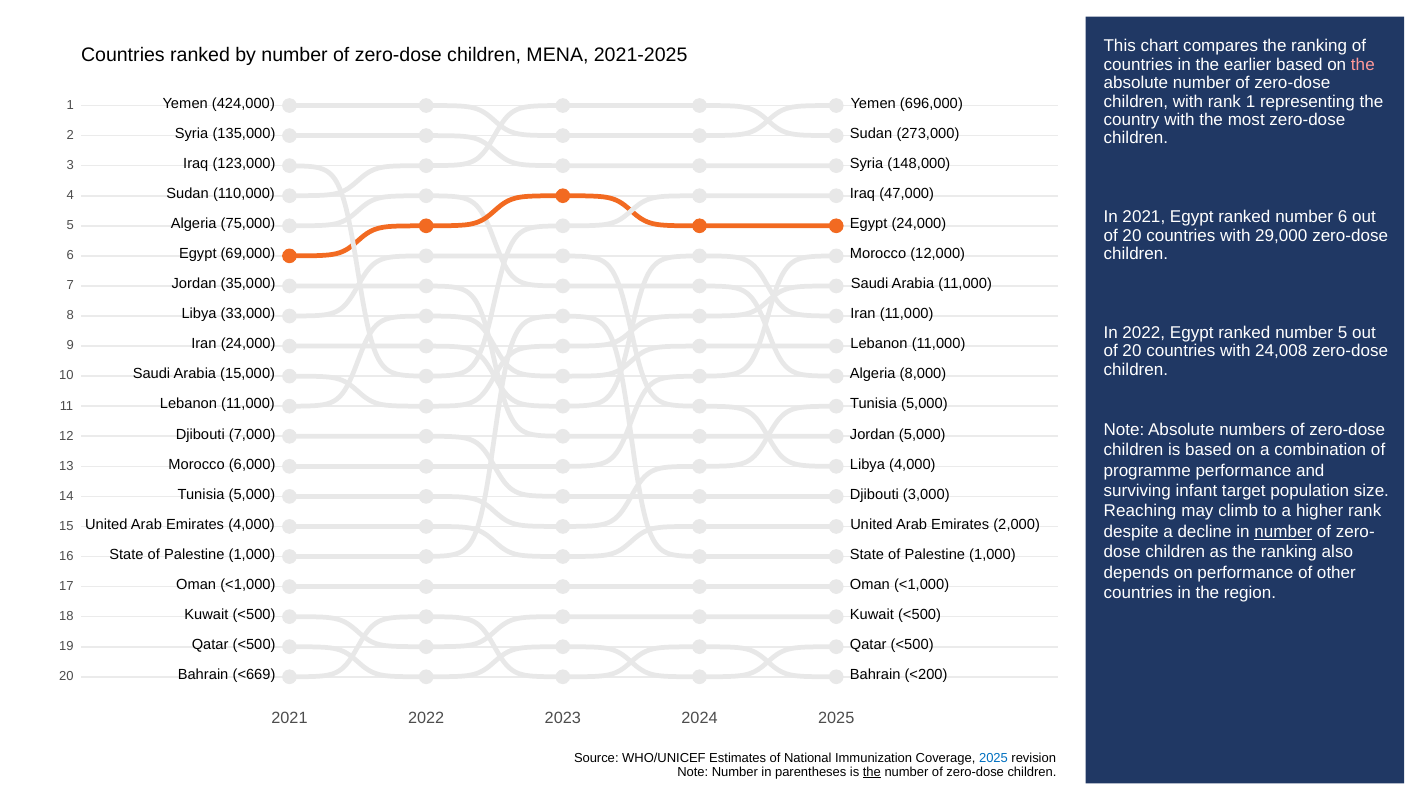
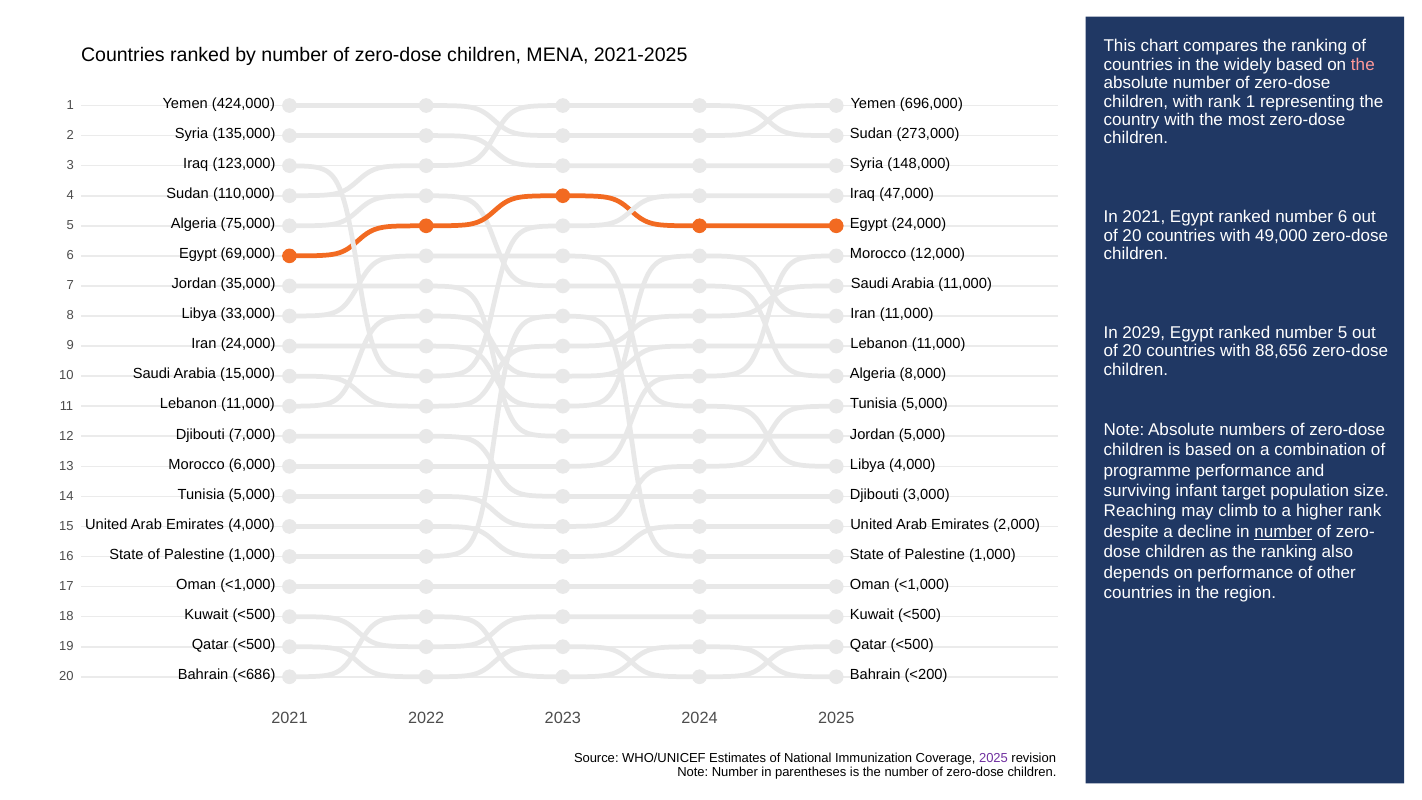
earlier: earlier -> widely (1248, 65)
29,000: 29,000 -> 49,000 (1281, 235)
In 2022: 2022 -> 2029 (1144, 333)
24,008: 24,008 -> 88,656 (1281, 351)
<669: <669 -> <686 (254, 675)
2025 colour: blue -> purple (994, 758)
the underline: present -> none (872, 772)
